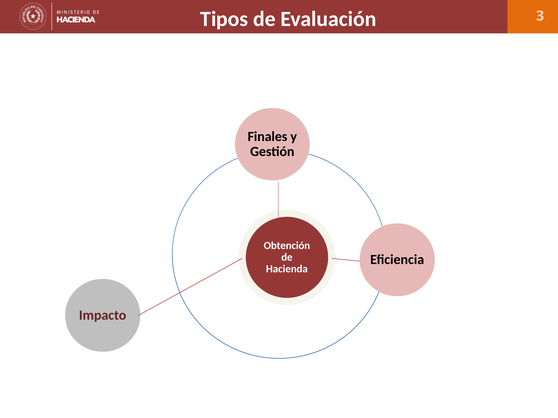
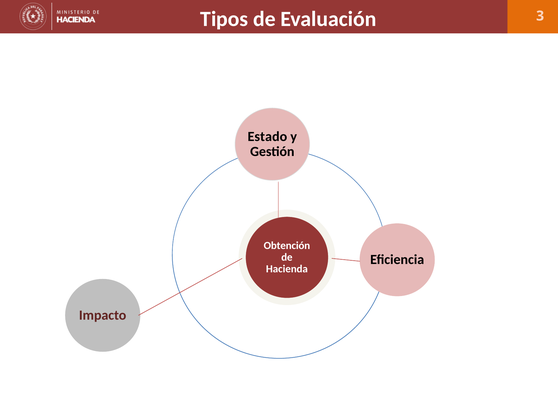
Finales: Finales -> Estado (267, 137)
